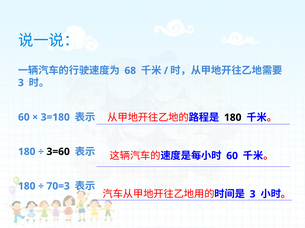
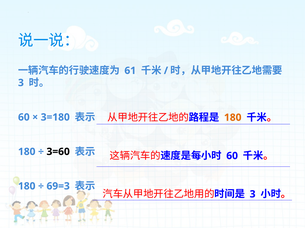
68: 68 -> 61 (130, 71)
180 colour: black -> orange (233, 118)
70=3: 70=3 -> 69=3 (58, 187)
